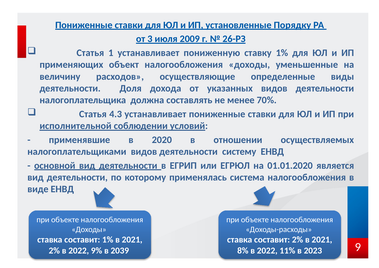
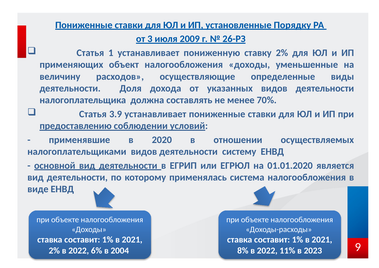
ставку 1%: 1% -> 2% (282, 53)
4.3: 4.3 -> 3.9 (116, 114)
исполнительной: исполнительной -> предоставлению (76, 126)
2%: 2% -> 1% (298, 240)
9%: 9% -> 6% (97, 251)
2039: 2039 -> 2004 (120, 251)
